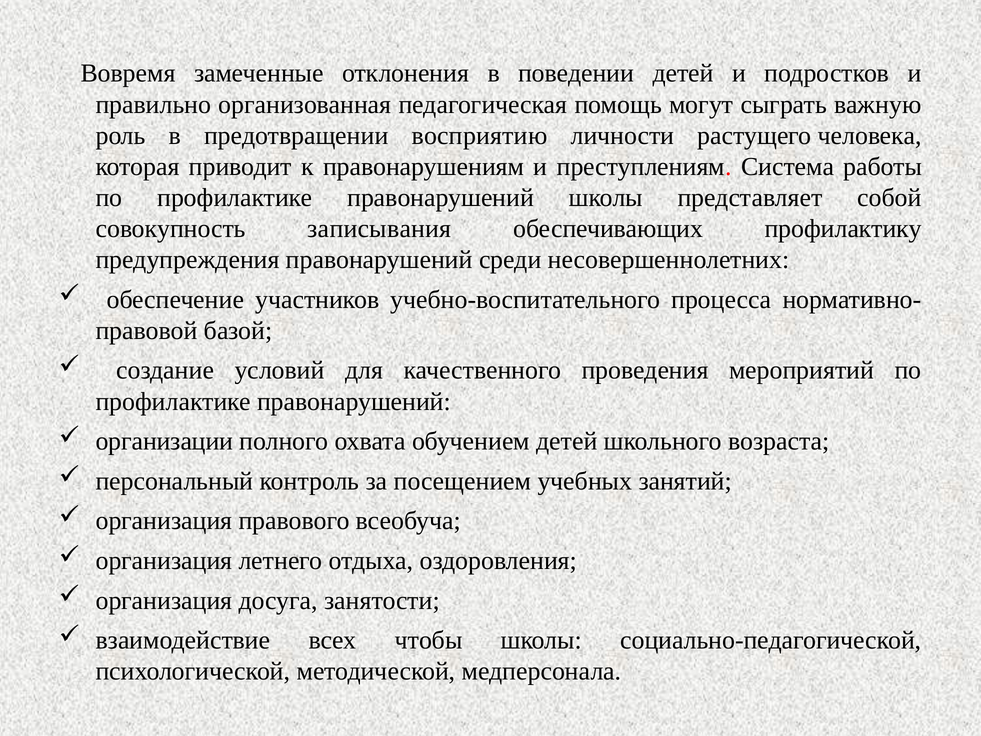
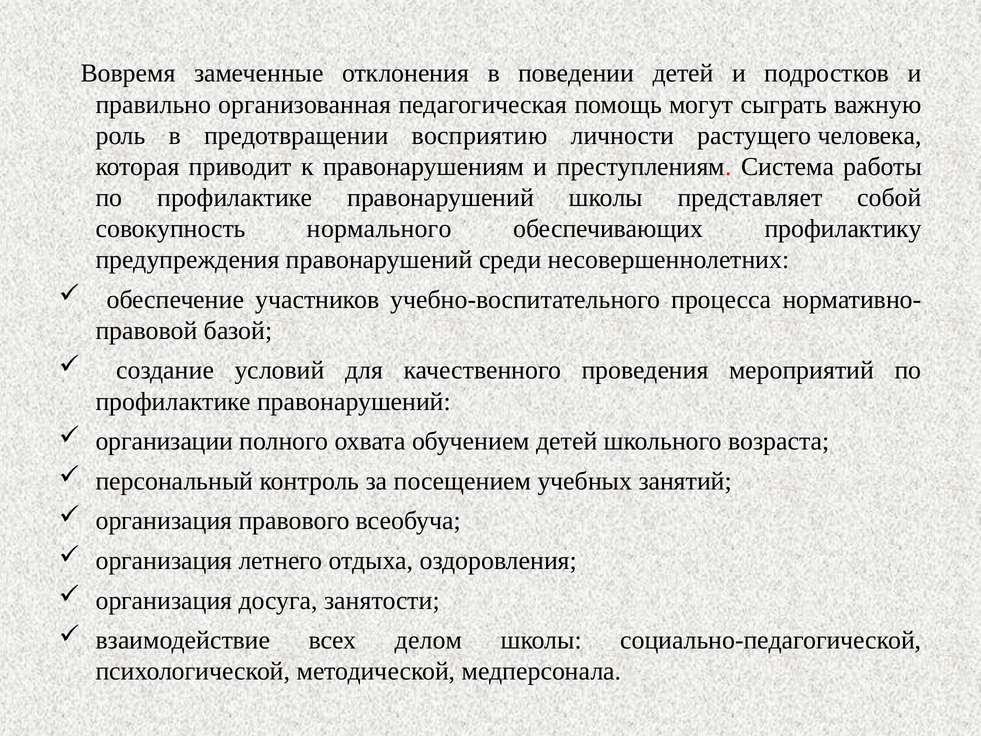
записывания: записывания -> нормального (379, 229)
чтобы: чтобы -> делом (429, 640)
